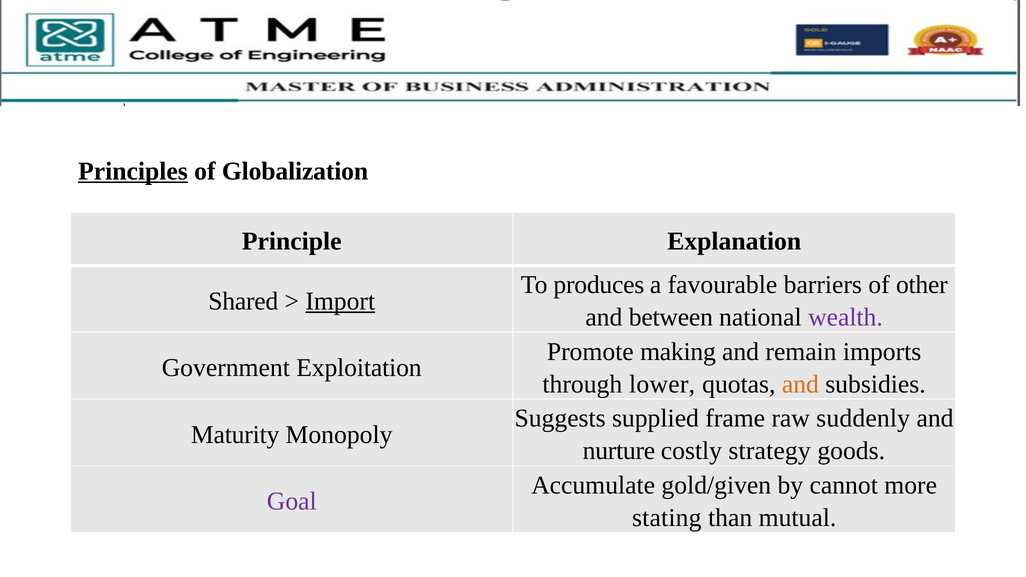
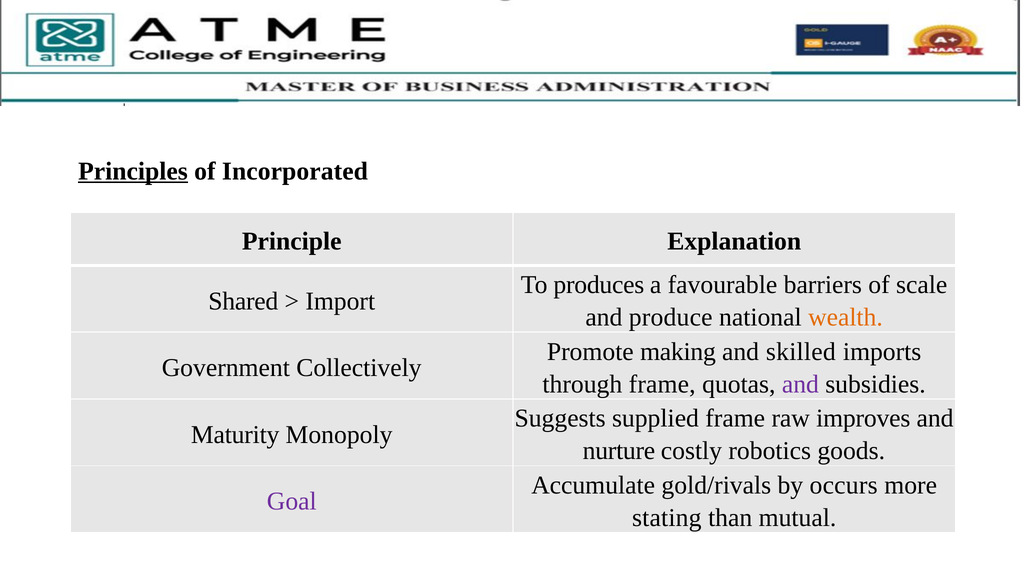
Globalization: Globalization -> Incorporated (295, 171)
other: other -> scale (922, 285)
Import underline: present -> none (340, 301)
between: between -> produce (671, 317)
wealth colour: purple -> orange (845, 317)
remain: remain -> skilled (801, 352)
Exploitation: Exploitation -> Collectively (359, 368)
through lower: lower -> frame (662, 384)
and colour: orange -> purple (800, 384)
suddenly: suddenly -> improves (863, 418)
strategy: strategy -> robotics (770, 451)
gold/given: gold/given -> gold/rivals (716, 485)
cannot: cannot -> occurs (844, 485)
